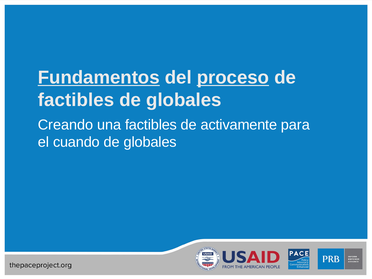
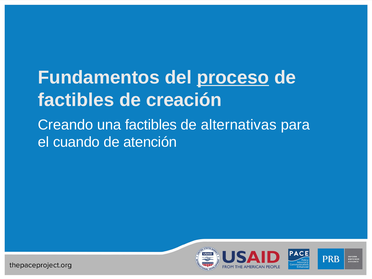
Fundamentos underline: present -> none (99, 78)
globales: globales -> creación (184, 100)
activamente: activamente -> alternativas (239, 125)
globales: globales -> atención (150, 142)
